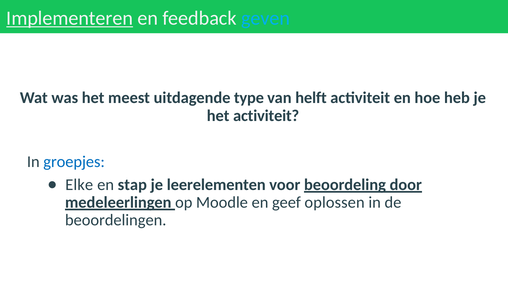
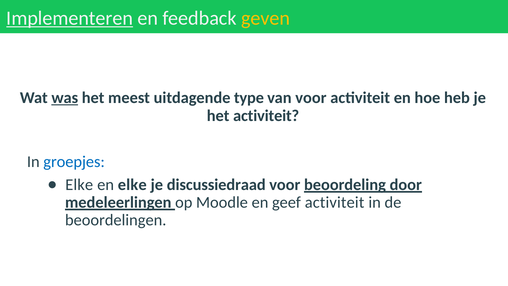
geven colour: light blue -> yellow (266, 18)
was underline: none -> present (65, 98)
van helft: helft -> voor (311, 98)
en stap: stap -> elke (132, 185)
leerelementen: leerelementen -> discussiedraad (216, 185)
geef oplossen: oplossen -> activiteit (335, 202)
